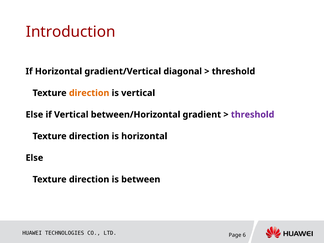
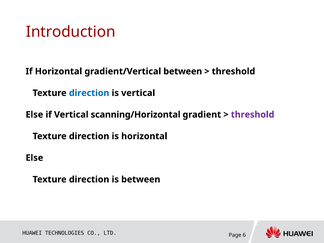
gradient/Vertical diagonal: diagonal -> between (183, 71)
direction colour: orange -> blue (89, 93)
between/Horizontal: between/Horizontal -> scanning/Horizontal (136, 115)
